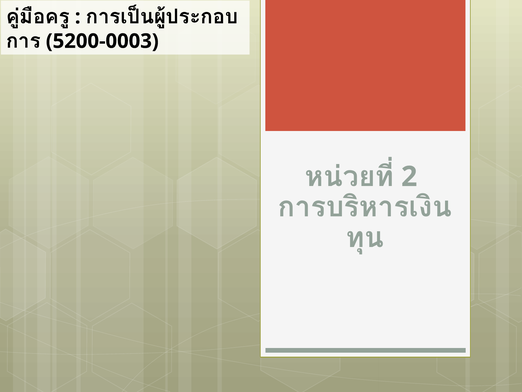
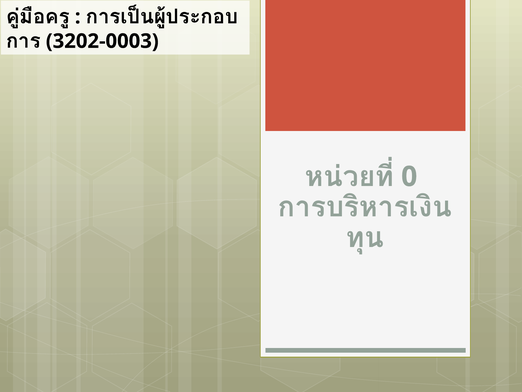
5200-0003: 5200-0003 -> 3202-0003 (102, 41)
2: 2 -> 0 (409, 176)
